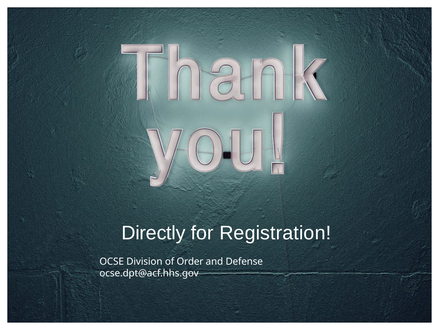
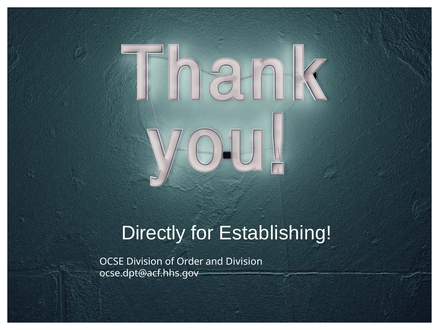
Registration: Registration -> Establishing (275, 233)
and Defense: Defense -> Division (244, 261)
